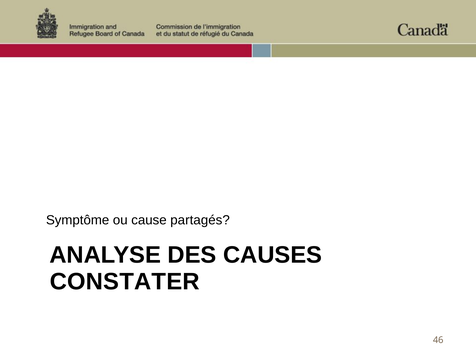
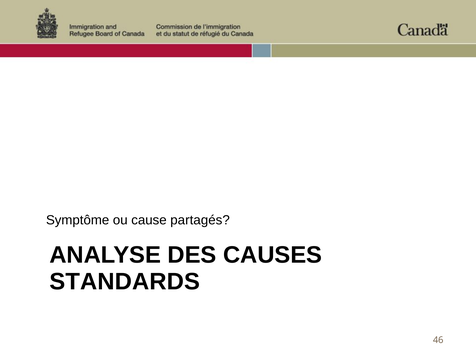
CONSTATER: CONSTATER -> STANDARDS (125, 282)
